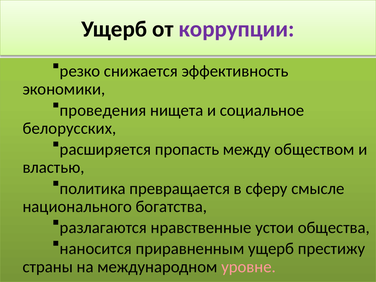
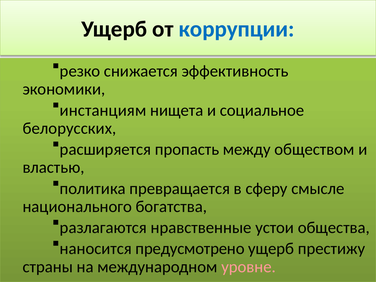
коррупции colour: purple -> blue (237, 29)
проведения: проведения -> инстанциям (103, 110)
приравненным: приравненным -> предусмотрено (190, 249)
